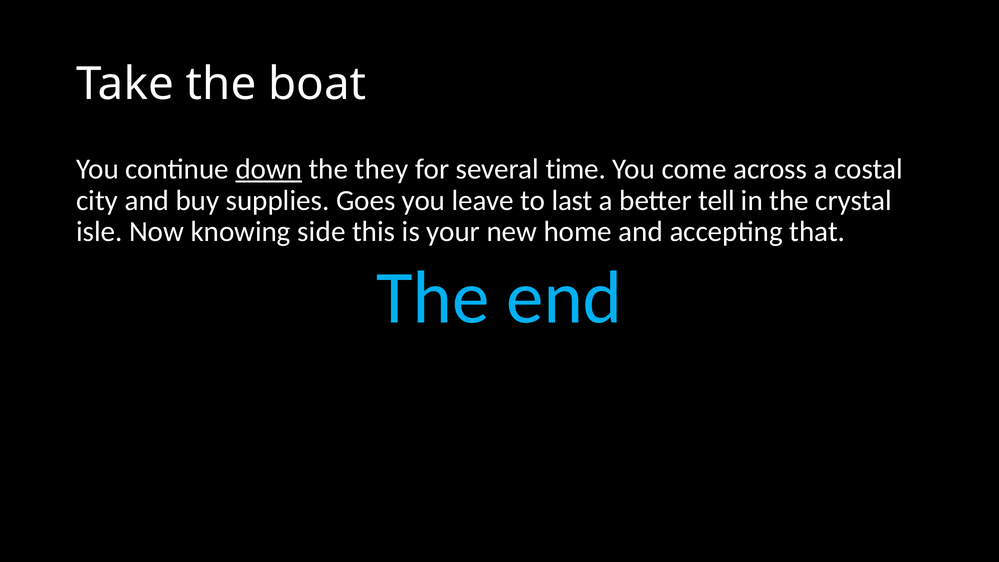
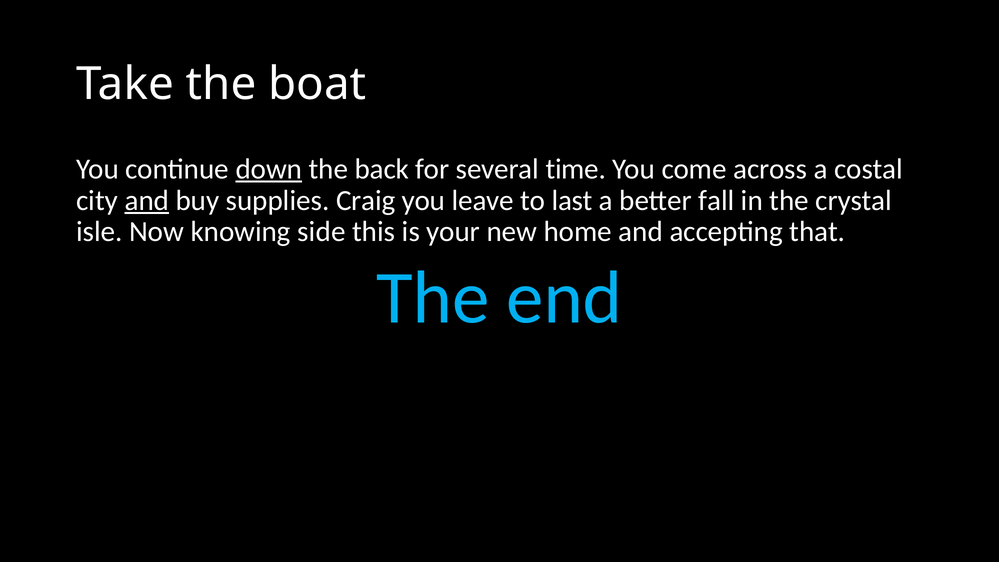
they: they -> back (382, 169)
and underline: none -> present (147, 200)
Goes: Goes -> Craig (366, 200)
tell: tell -> fall (716, 200)
